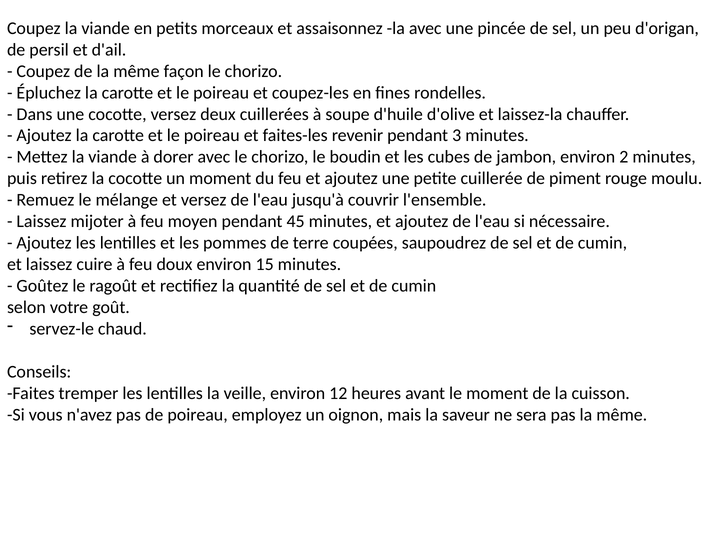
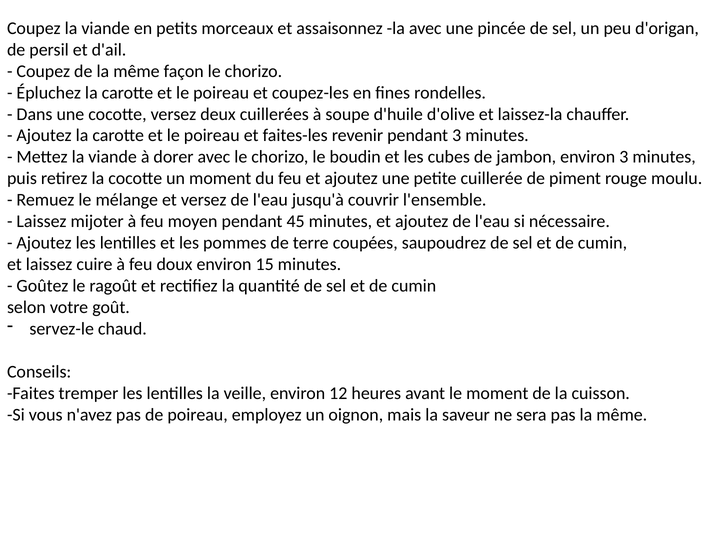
environ 2: 2 -> 3 (624, 157)
